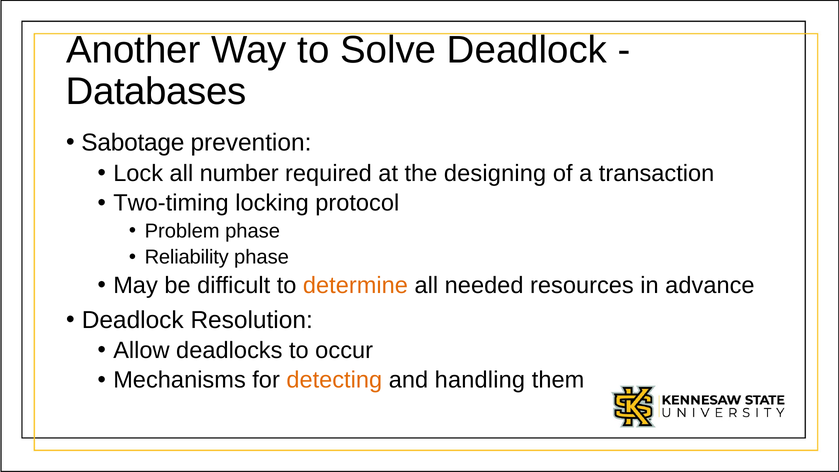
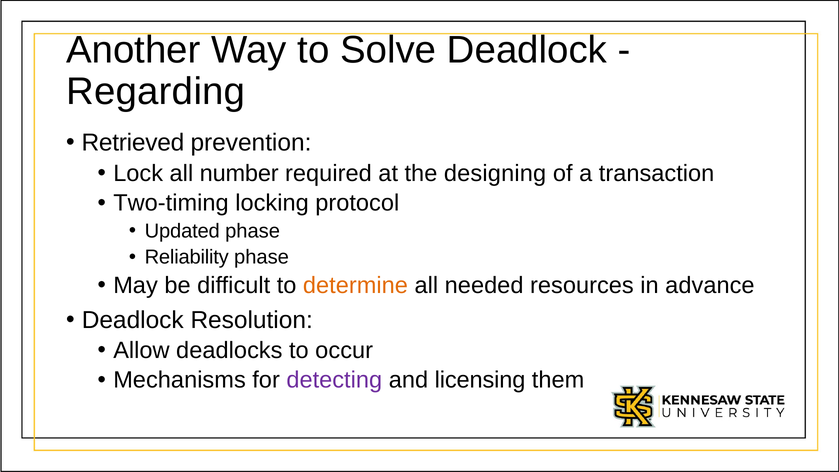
Databases: Databases -> Regarding (156, 91)
Sabotage: Sabotage -> Retrieved (133, 143)
Problem: Problem -> Updated (182, 231)
detecting colour: orange -> purple (334, 380)
handling: handling -> licensing (480, 380)
